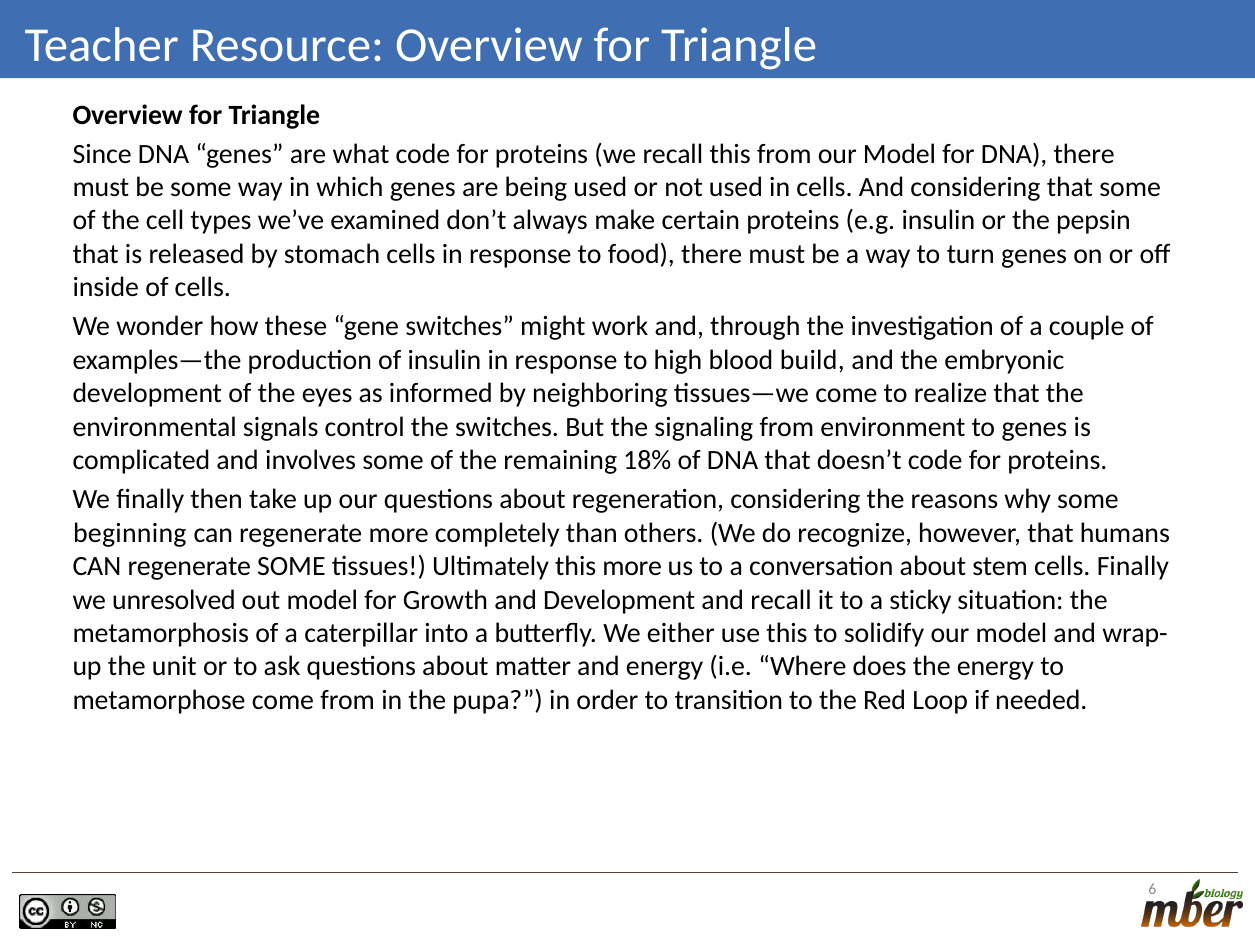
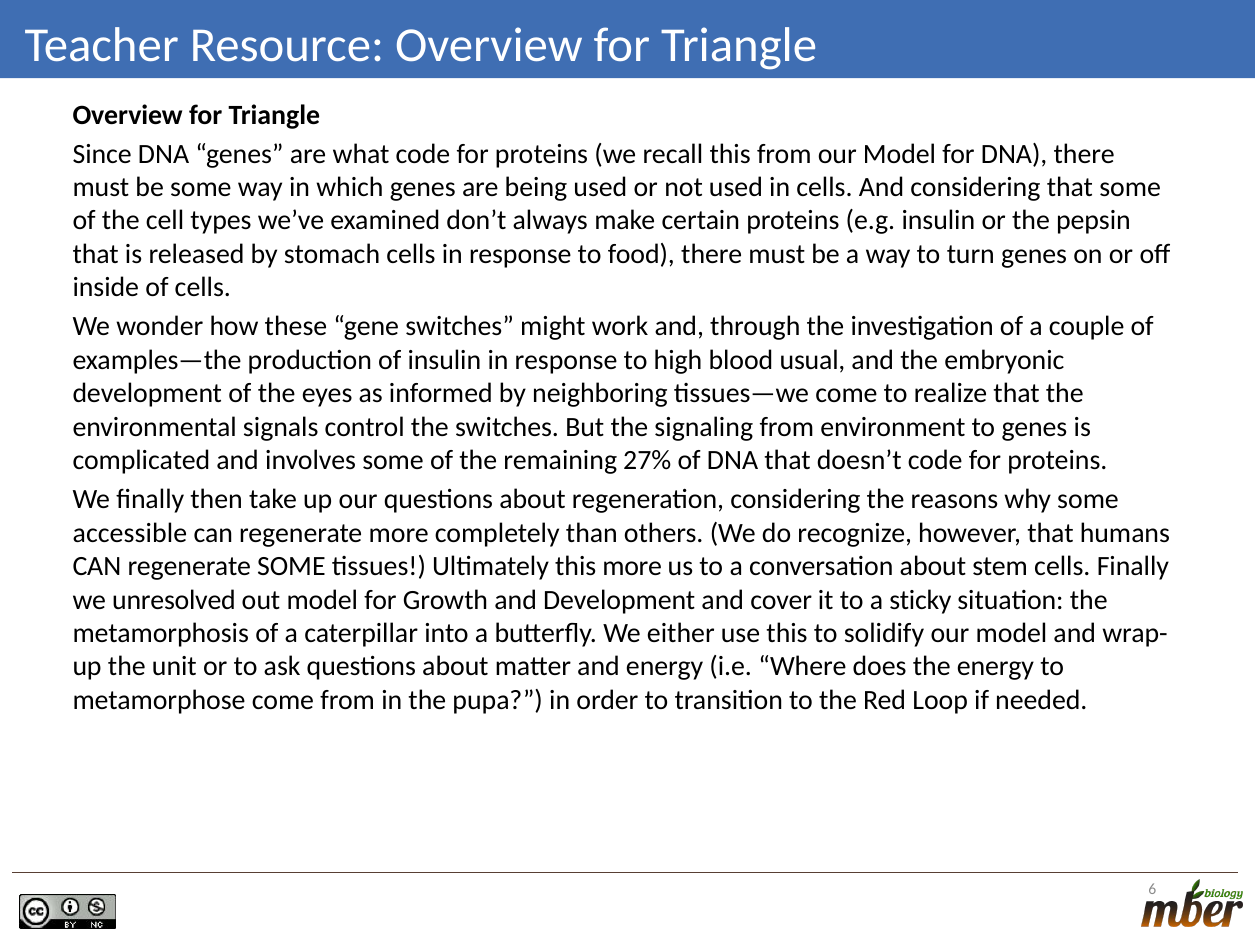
build: build -> usual (813, 360)
18%: 18% -> 27% (647, 461)
beginning: beginning -> accessible (130, 533)
and recall: recall -> cover (781, 600)
